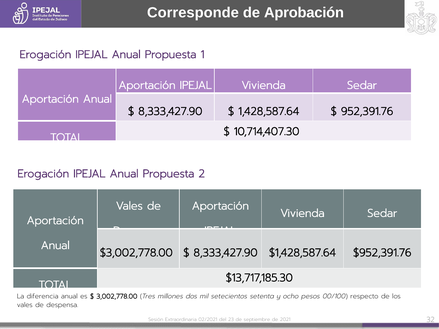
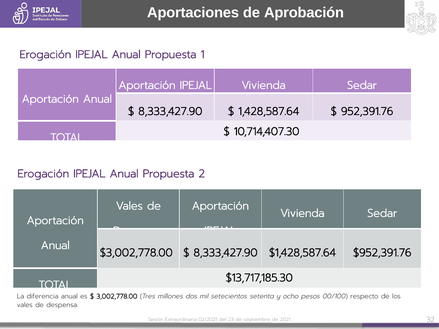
Corresponde: Corresponde -> Aportaciones (193, 13)
